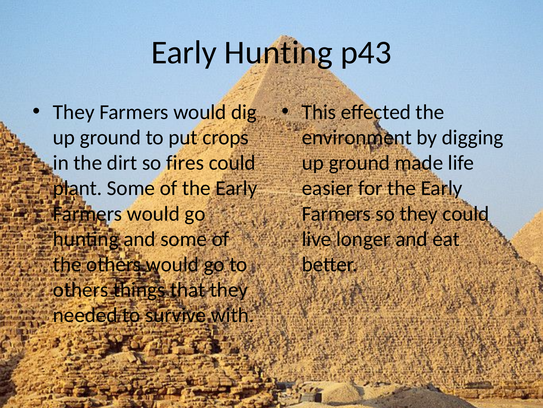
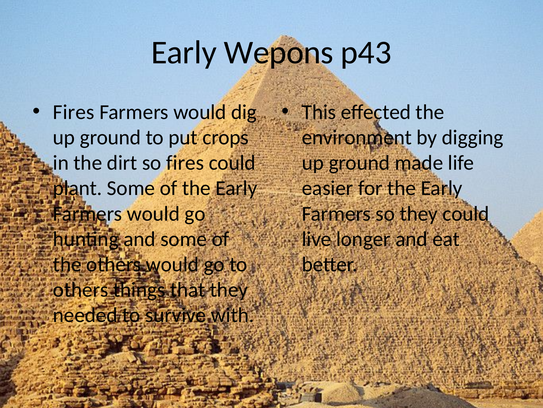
Early Hunting: Hunting -> Wepons (279, 53)
They: They -> Fires (74, 112)
